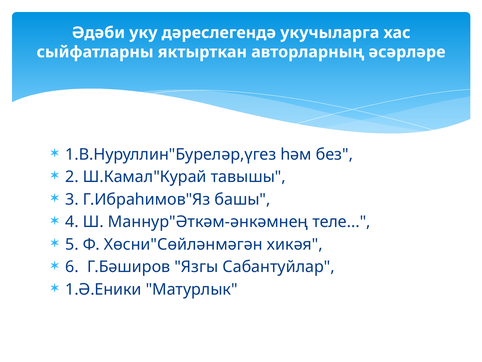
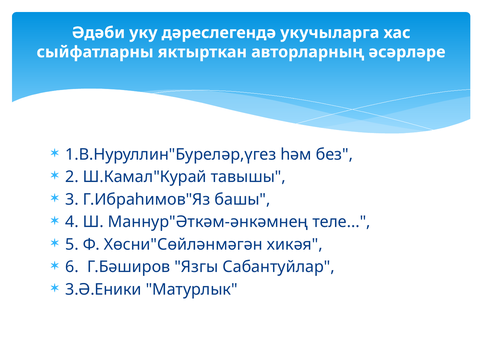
1.Ә.Еники: 1.Ә.Еники -> 3.Ә.Еники (103, 289)
